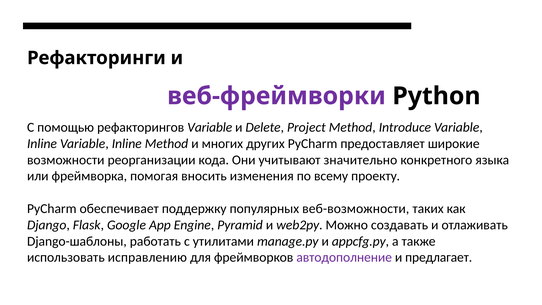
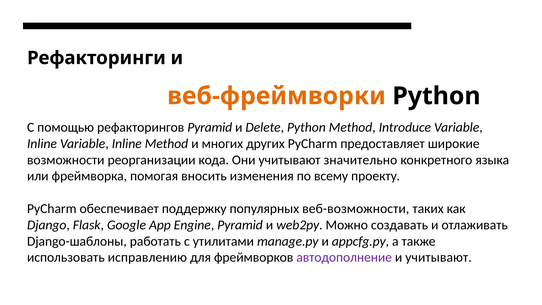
веб-фреймворки colour: purple -> orange (277, 96)
рефакторингов Variable: Variable -> Pyramid (210, 127)
Delete Project: Project -> Python (306, 127)
и предлагает: предлагает -> учитывают (439, 257)
